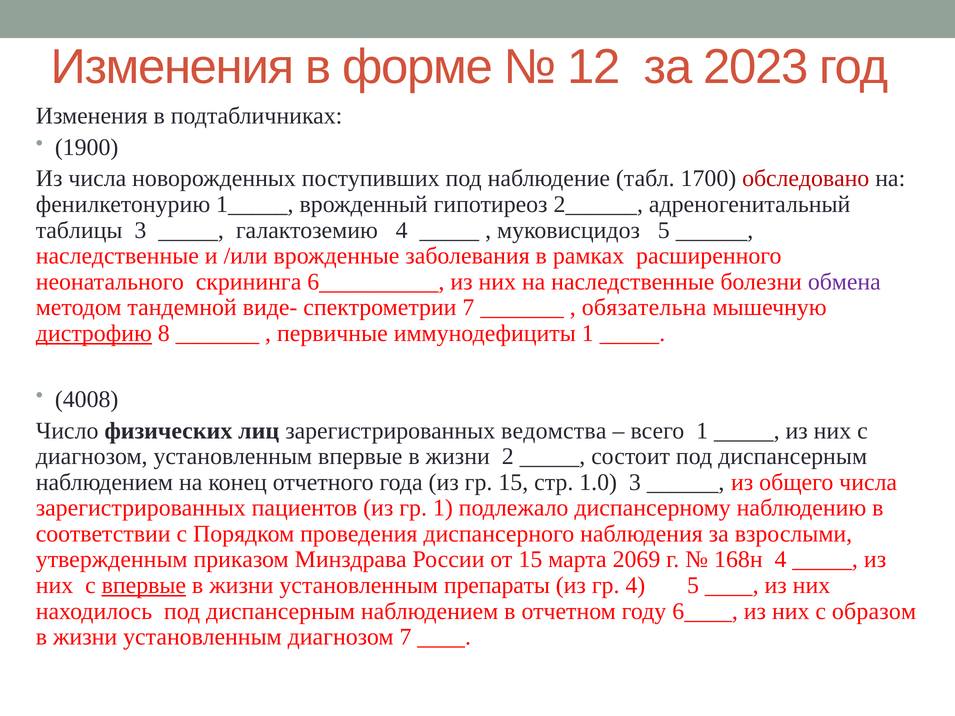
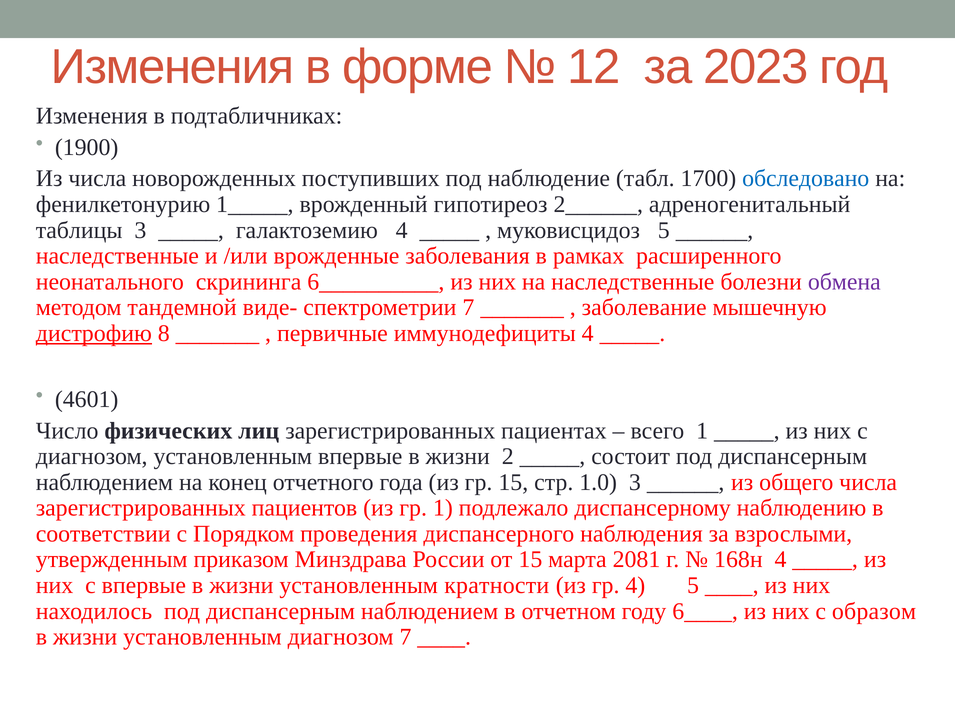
обследовано colour: red -> blue (806, 179)
обязательна: обязательна -> заболевание (644, 308)
иммунодефициты 1: 1 -> 4 (588, 333)
4008: 4008 -> 4601 (87, 399)
ведомства: ведомства -> пациентах (554, 431)
2069: 2069 -> 2081 (636, 560)
впервые underline: present -> none (144, 586)
препараты: препараты -> кратности (497, 586)
